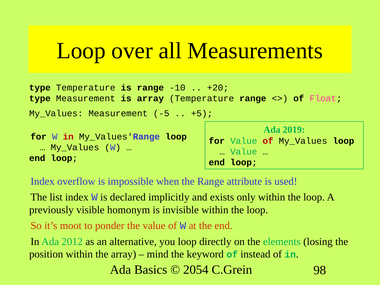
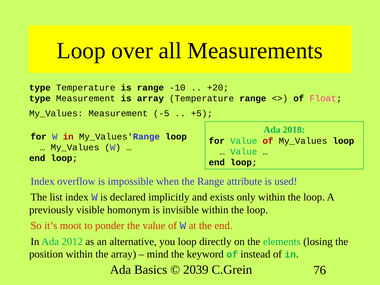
2019: 2019 -> 2018 (294, 130)
2054: 2054 -> 2039 (196, 270)
98: 98 -> 76 (320, 270)
